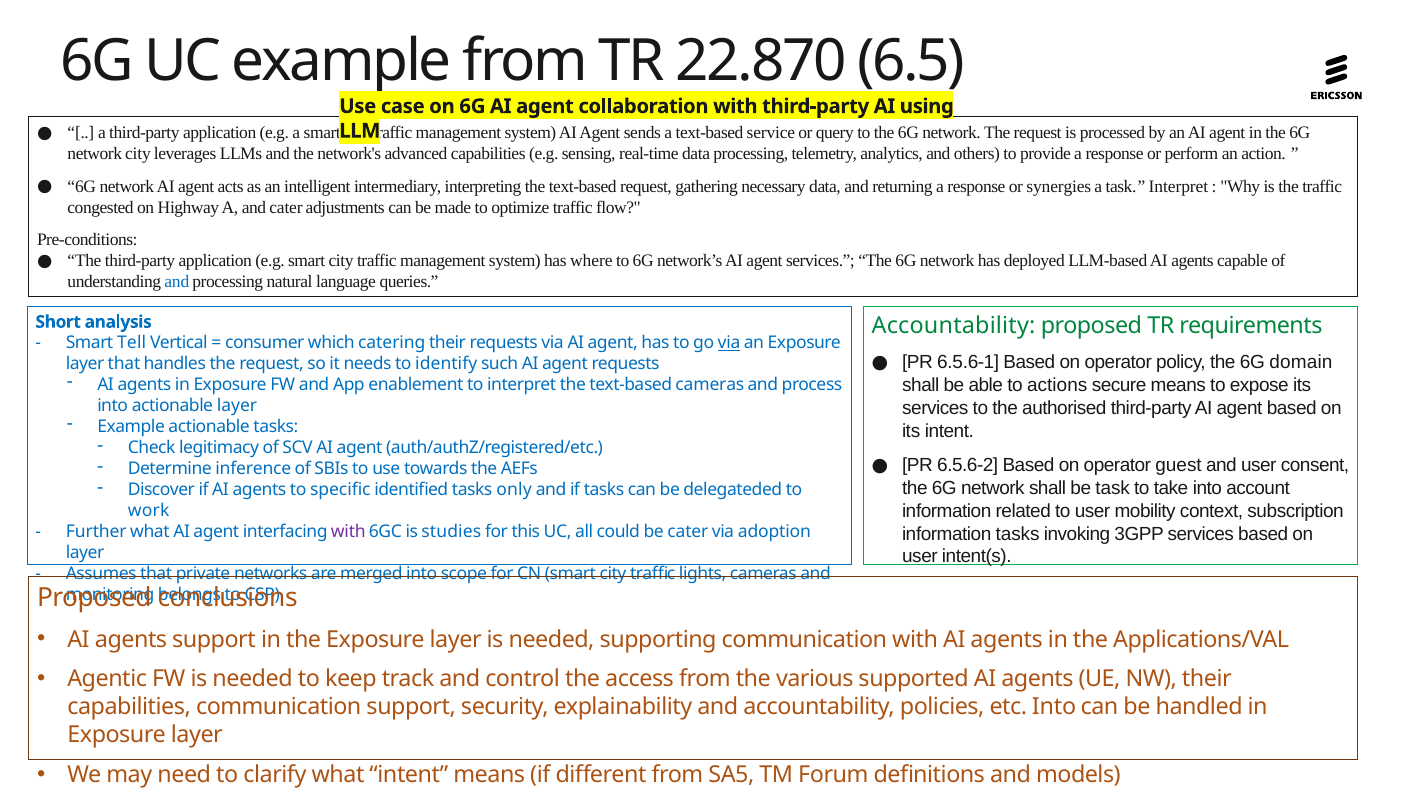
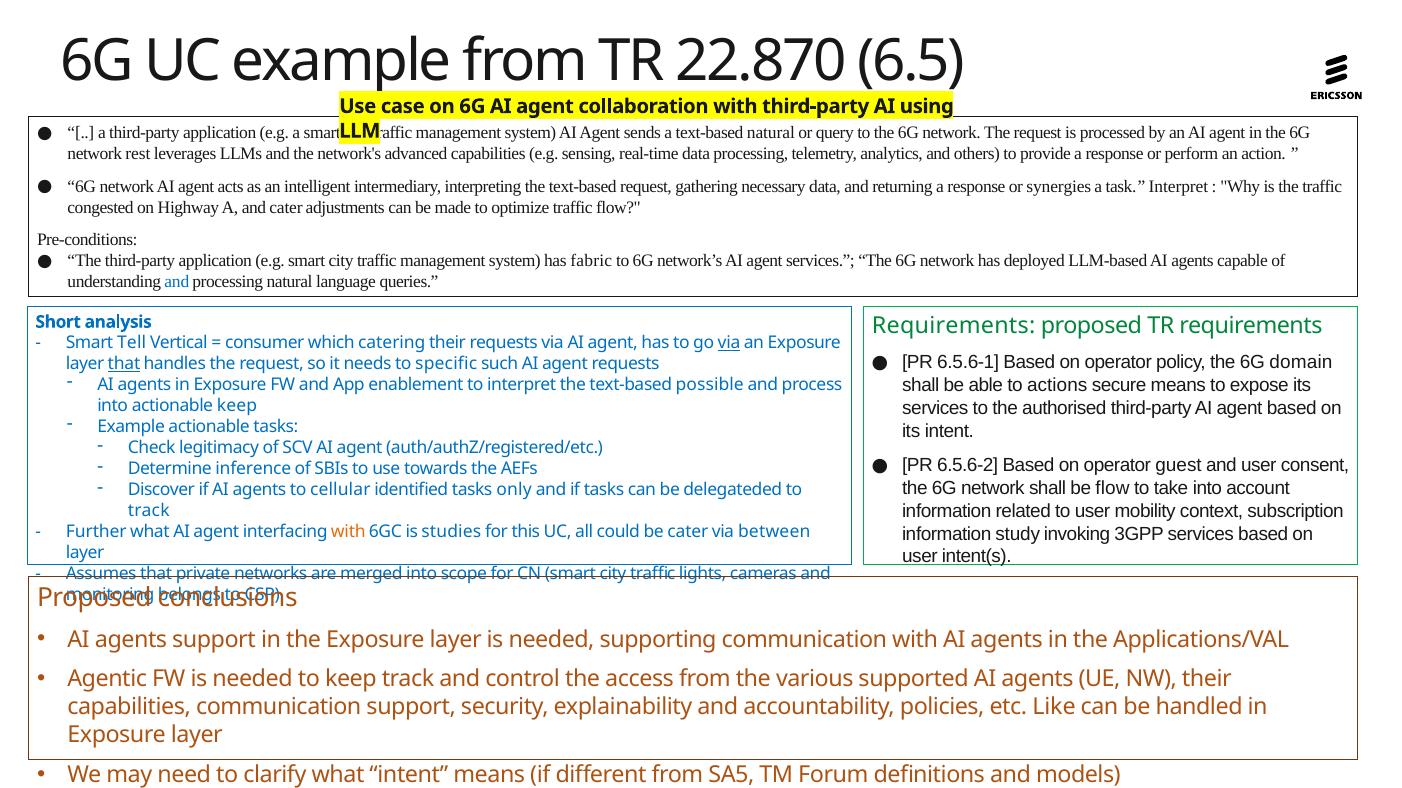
text-based service: service -> natural (771, 133)
network city: city -> rest (138, 154)
where: where -> fabric (591, 261)
Accountability: Accountability -> Requirements (954, 326)
that underline: none -> present (124, 364)
identify: identify -> specific (446, 364)
text-based cameras: cameras -> possible (710, 385)
actionable layer: layer -> keep (237, 406)
be task: task -> flow (1113, 489)
specific: specific -> cellular (340, 490)
work: work -> track (149, 511)
information tasks: tasks -> study (1018, 534)
with colour: purple -> orange (348, 533)
adoption: adoption -> between (774, 533)
etc Into: Into -> Like (1054, 708)
